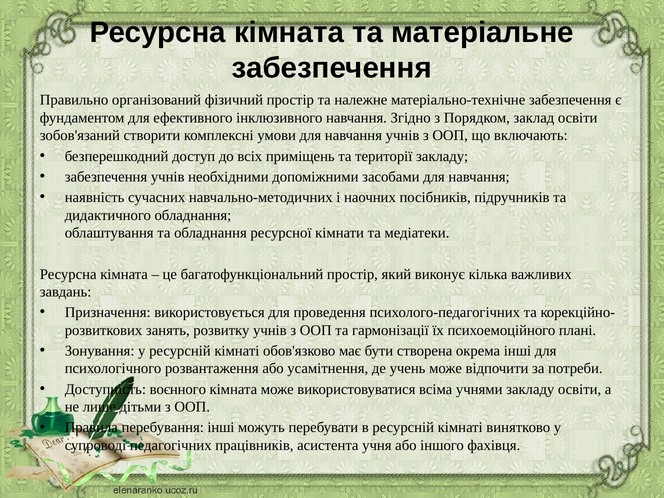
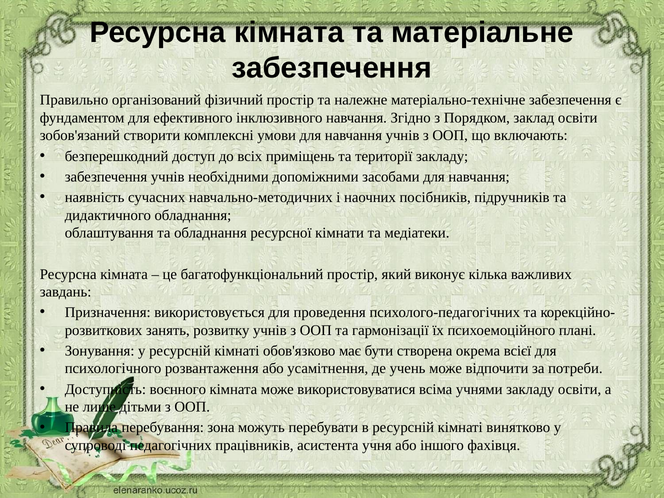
окрема інші: інші -> всієї (518, 351)
перебування інші: інші -> зона (221, 428)
